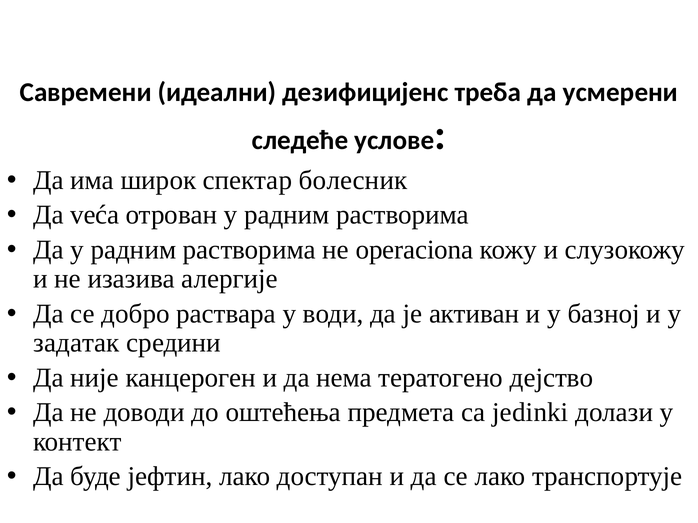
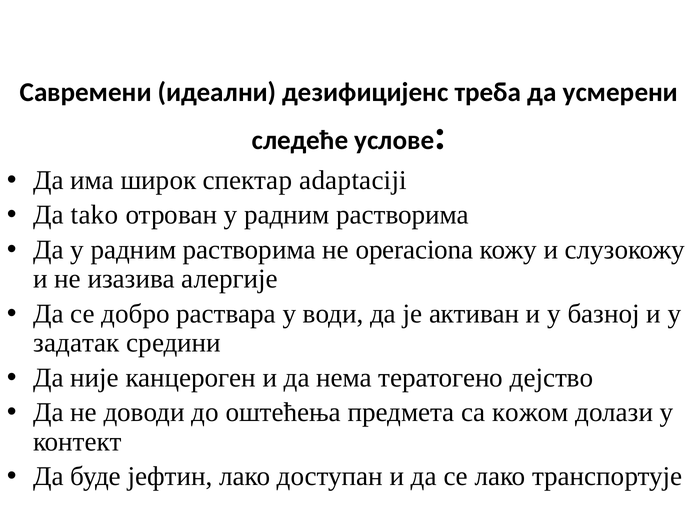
болесник: болесник -> adaptaciji (353, 180)
veća: veća -> tako (94, 215)
jedinki: jedinki -> кожом (530, 413)
